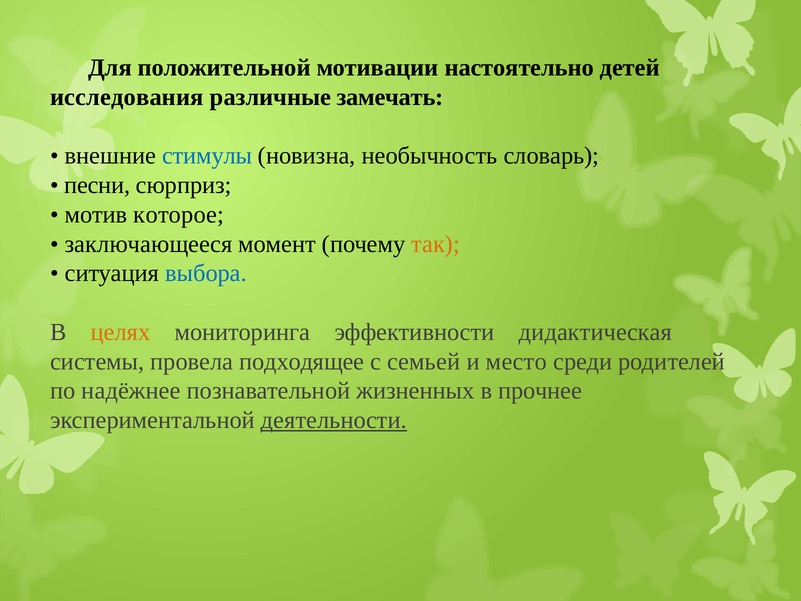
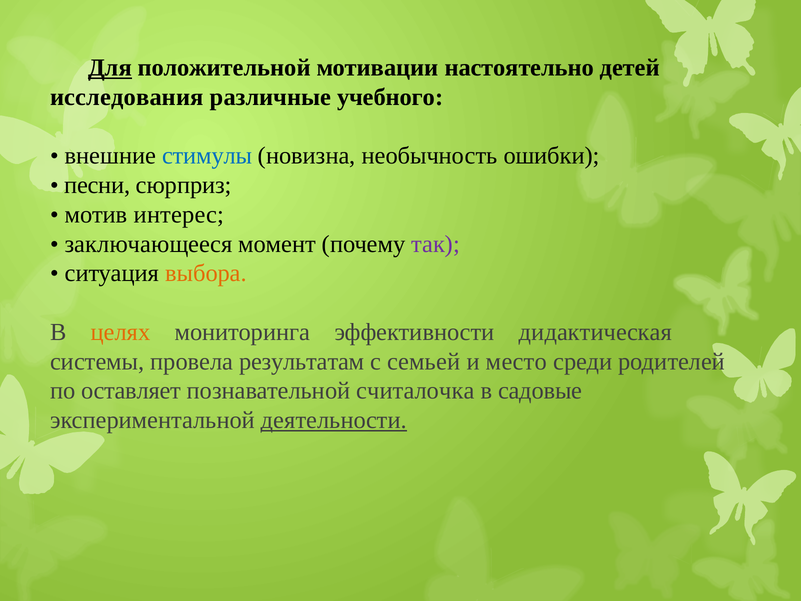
Для underline: none -> present (110, 68)
замечать: замечать -> учебного (390, 97)
словарь: словарь -> ошибки (551, 156)
которое: которое -> интерес (179, 215)
так colour: orange -> purple (436, 244)
выбора colour: blue -> orange (206, 273)
подходящее: подходящее -> результатам (302, 361)
надёжнее: надёжнее -> оставляет (131, 391)
жизненных: жизненных -> считалочка (415, 391)
прочнее: прочнее -> садовые (540, 391)
